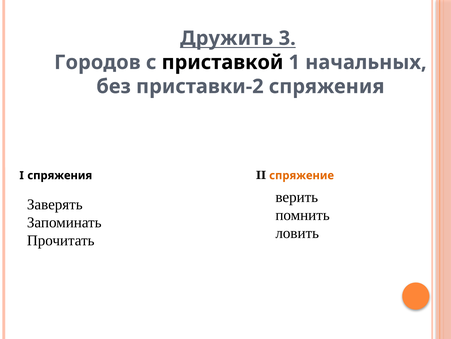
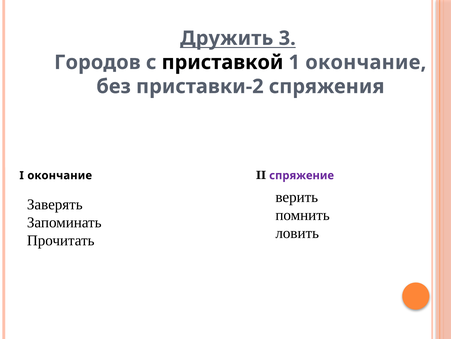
1 начальных: начальных -> окончание (366, 62)
I спряжения: спряжения -> окончание (60, 175)
спряжение colour: orange -> purple (302, 175)
